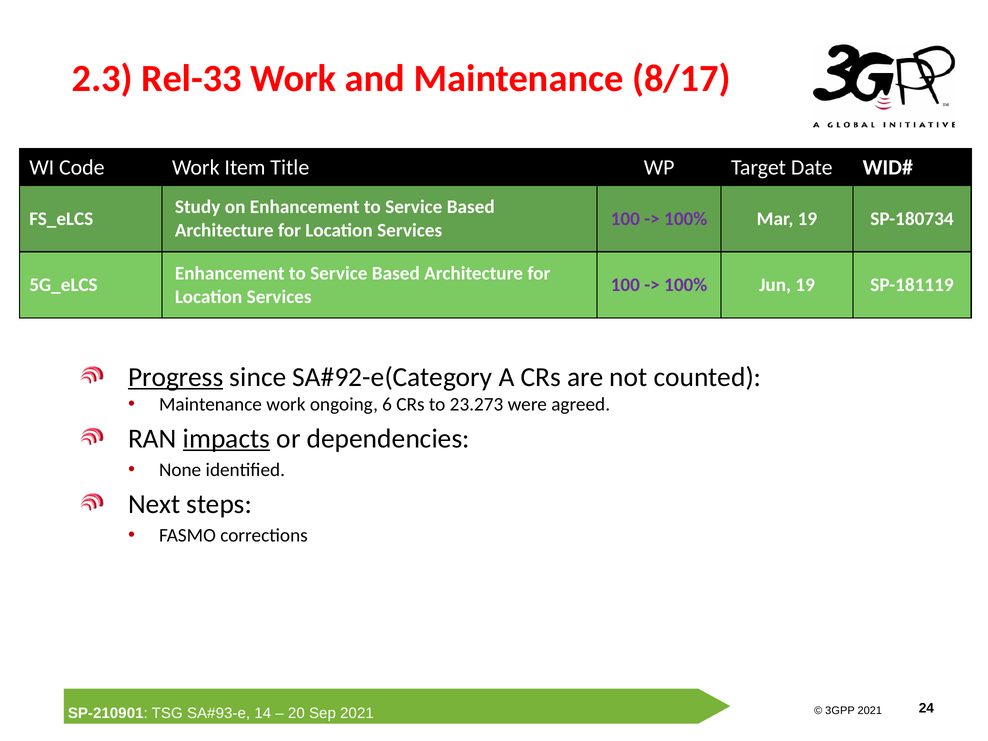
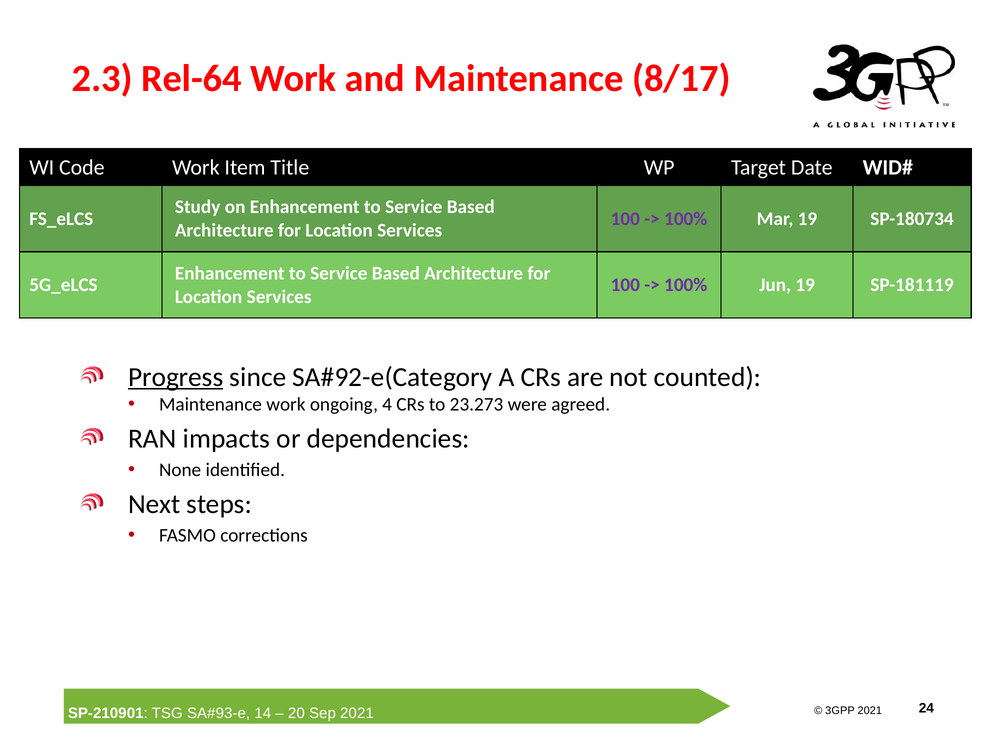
Rel-33: Rel-33 -> Rel-64 (191, 79)
6: 6 -> 4 (387, 404)
impacts underline: present -> none (227, 439)
